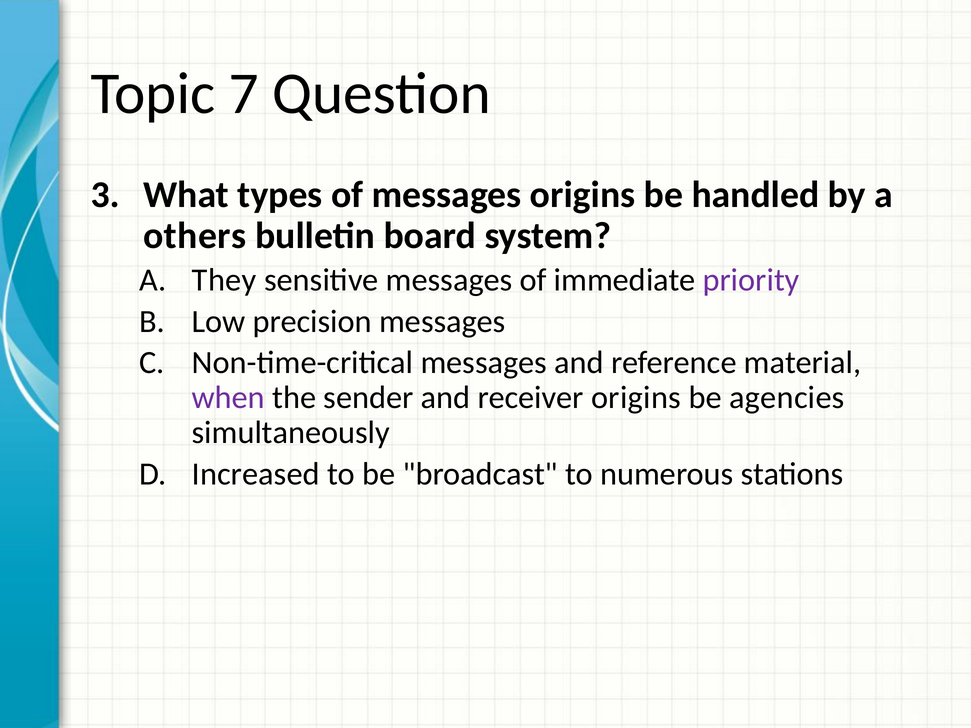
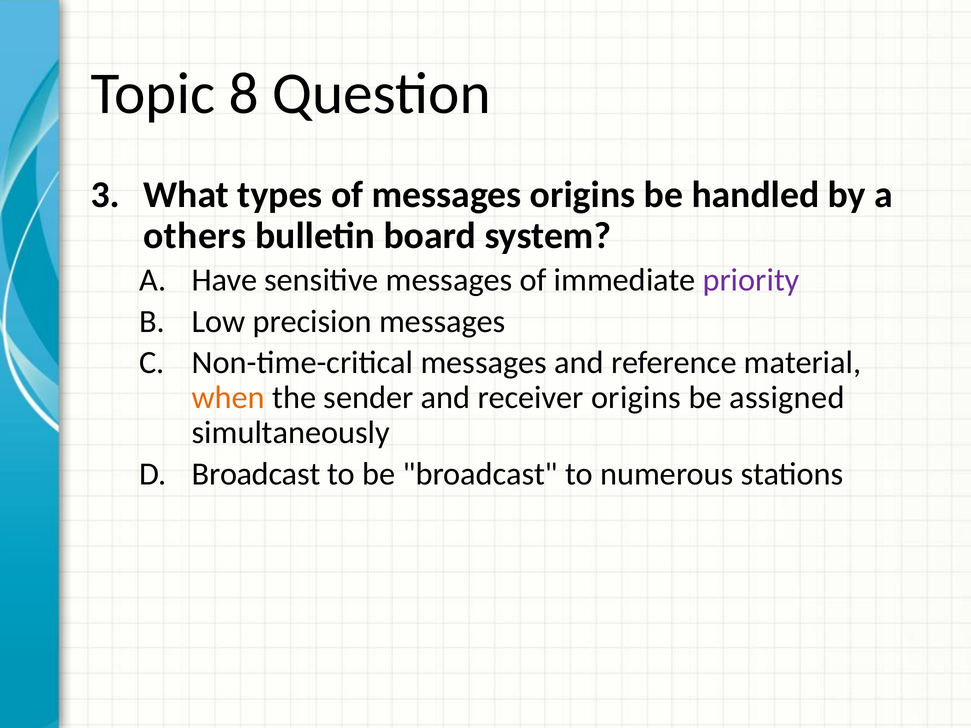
7: 7 -> 8 (244, 93)
They: They -> Have (225, 280)
when colour: purple -> orange (228, 398)
agencies: agencies -> assigned (787, 398)
Increased: Increased -> Broadcast (256, 474)
